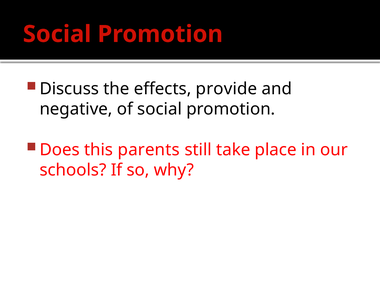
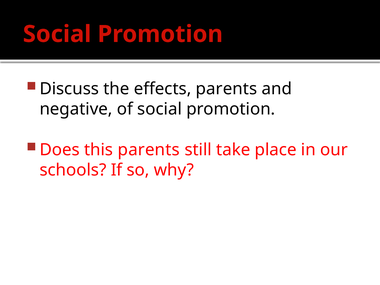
effects provide: provide -> parents (226, 89)
